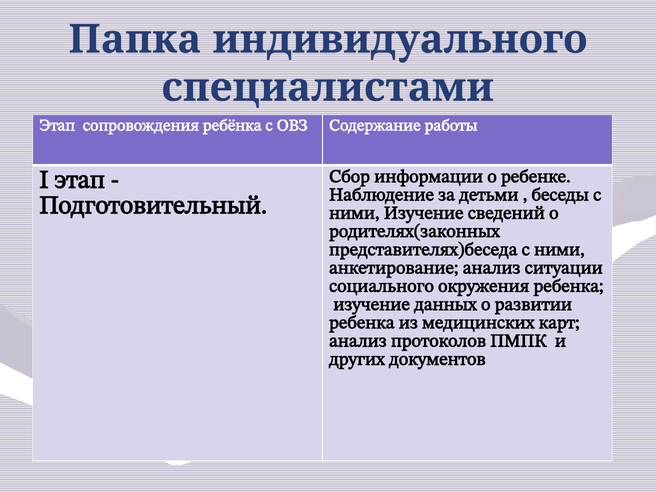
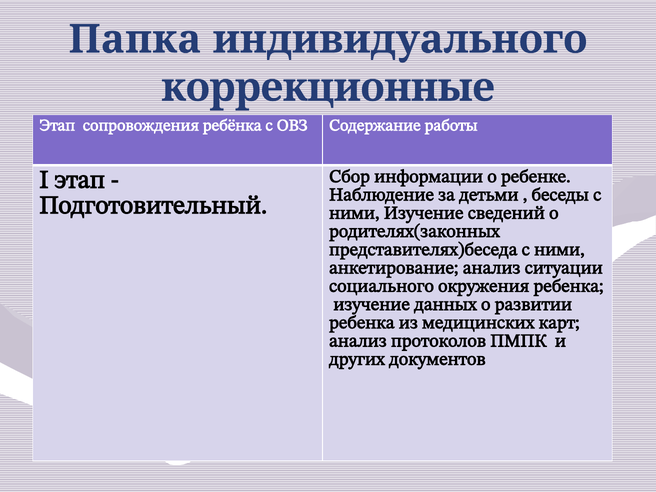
специалистами: специалистами -> коррекционные (328, 88)
